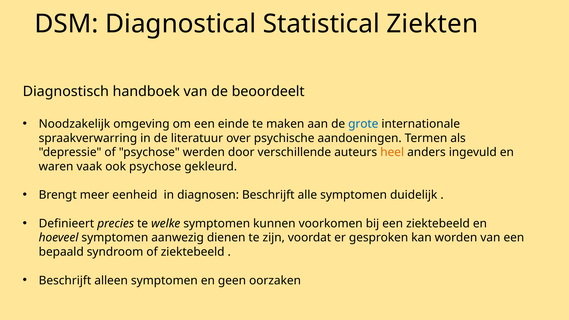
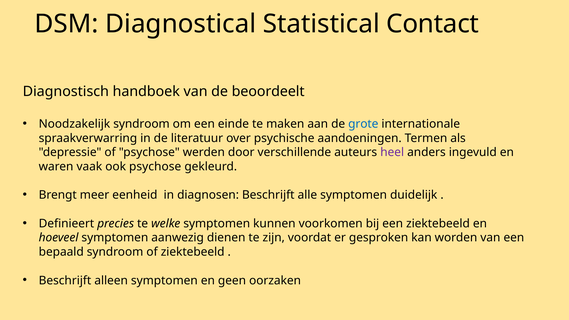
Ziekten: Ziekten -> Contact (433, 24)
Noodzakelijk omgeving: omgeving -> syndroom (141, 124)
heel colour: orange -> purple (392, 152)
